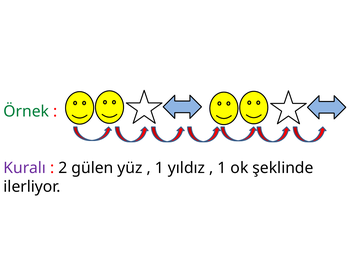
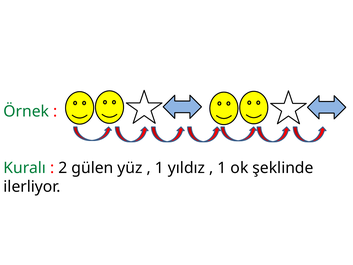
Kuralı colour: purple -> green (25, 168)
